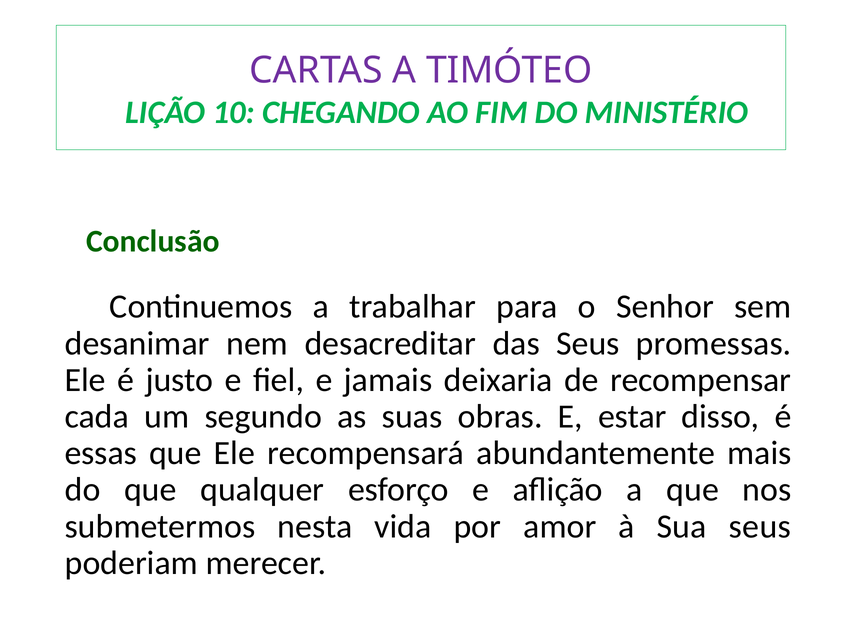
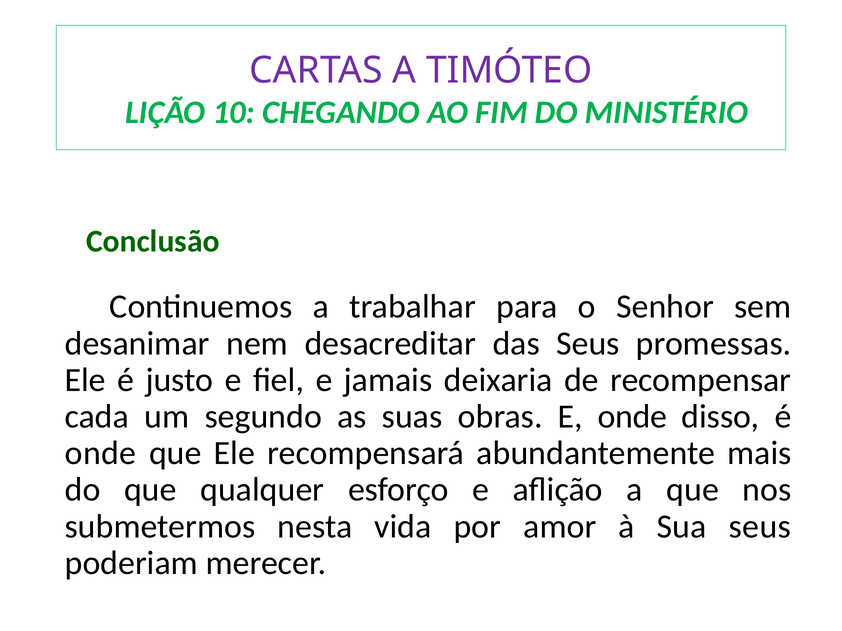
E estar: estar -> onde (632, 417)
essas: essas -> onde (101, 454)
